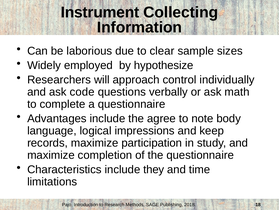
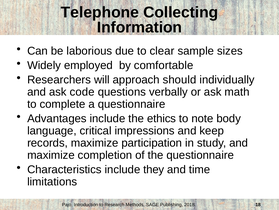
Instrument: Instrument -> Telephone (100, 12)
hypothesize: hypothesize -> comfortable (164, 65)
control: control -> should (180, 80)
agree: agree -> ethics (162, 118)
logical: logical -> critical (96, 130)
